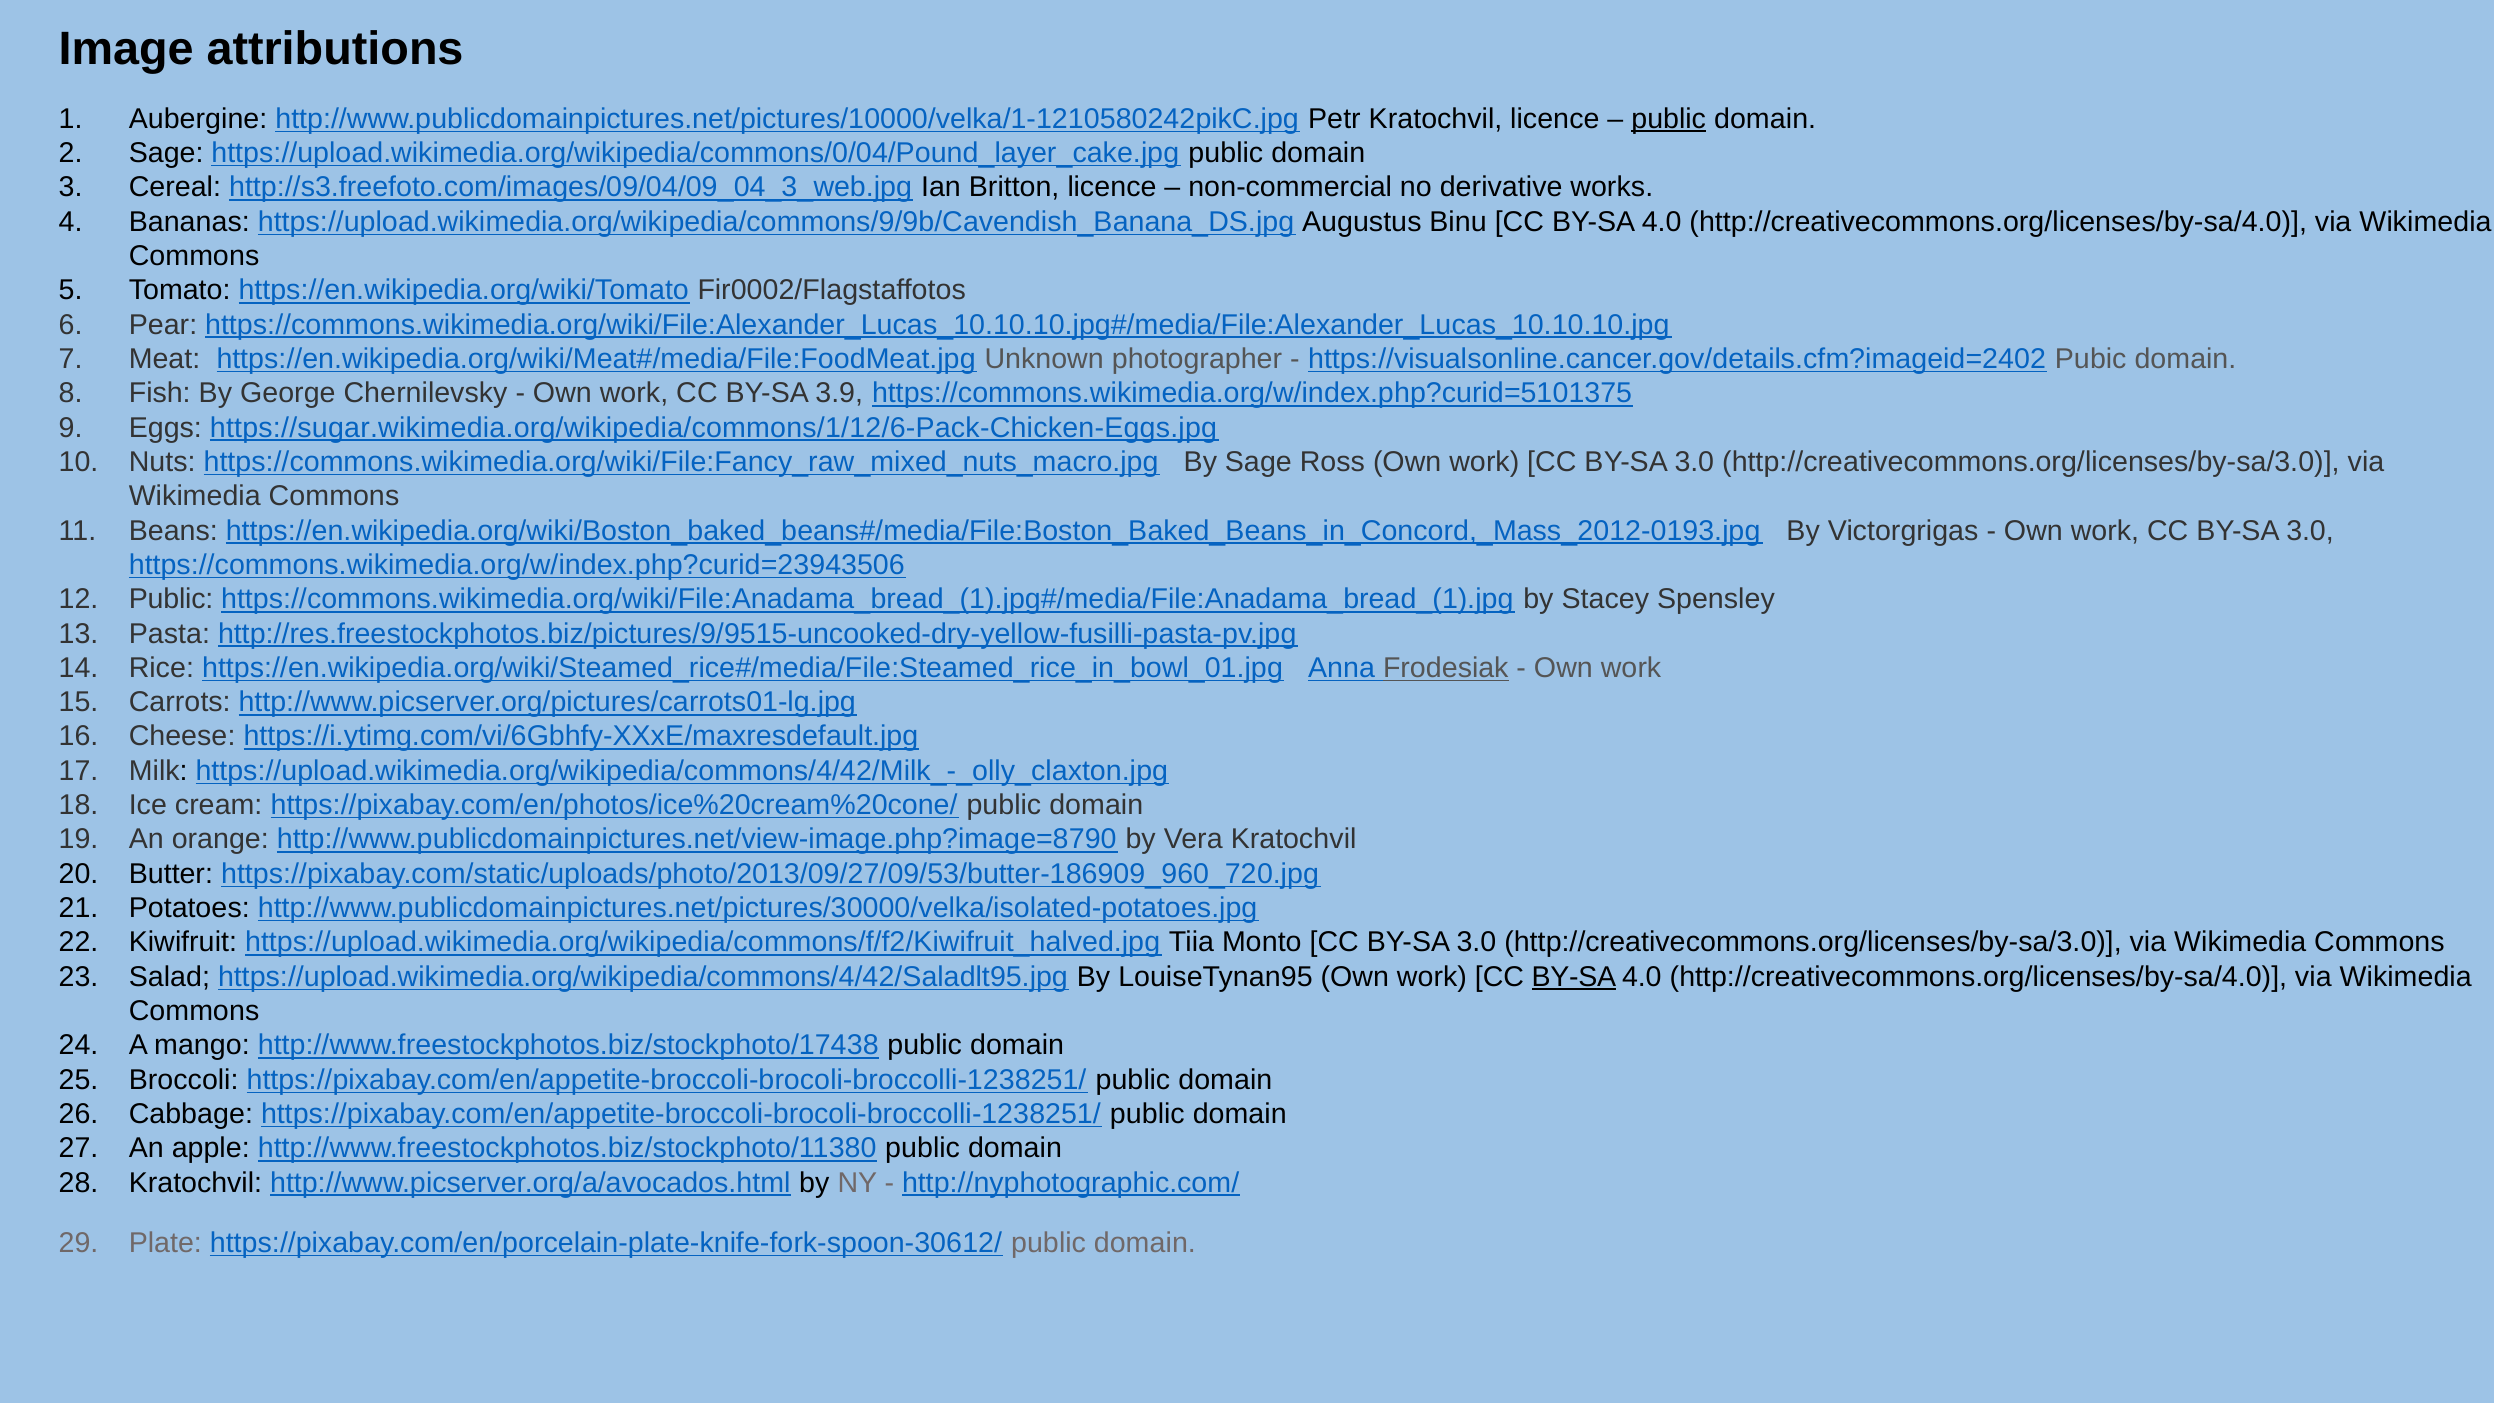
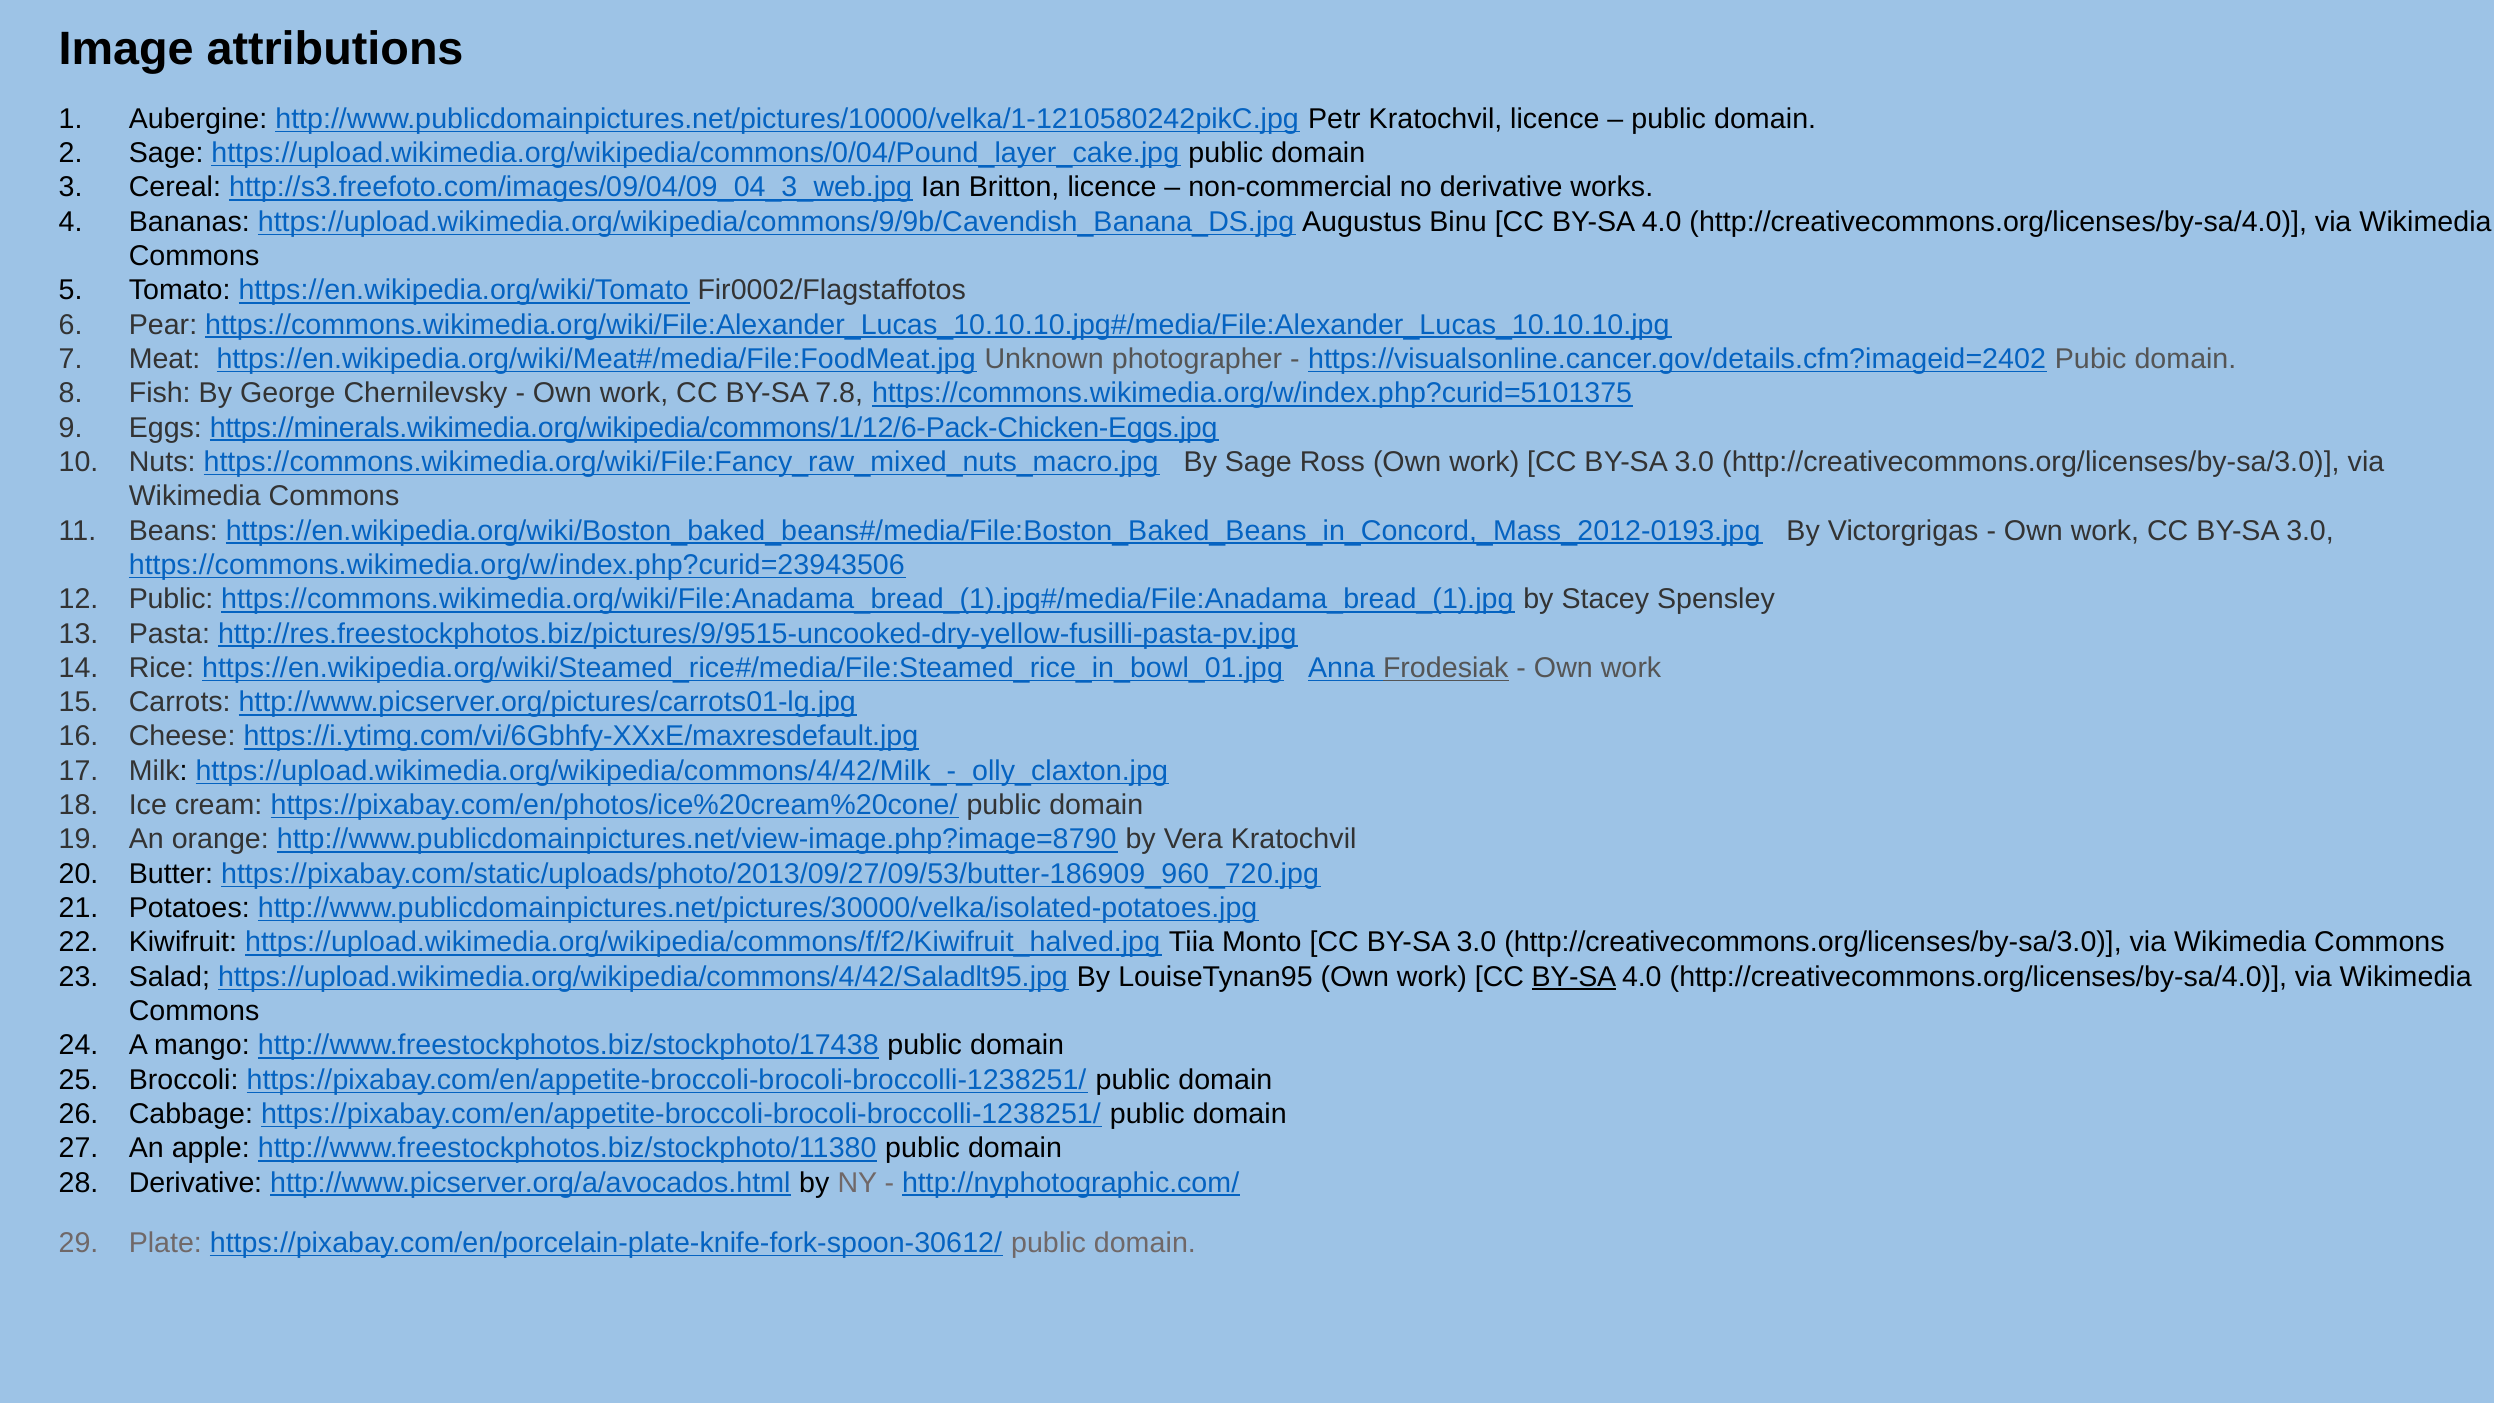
public underline: present -> none (1669, 119)
3.9: 3.9 -> 7.8 (839, 393)
https://sugar.wikimedia.org/wikipedia/commons/1/12/6-Pack-Chicken-Eggs.jpg: https://sugar.wikimedia.org/wikipedia/commons/1/12/6-Pack-Chicken-Eggs.jpg -> https://minerals.wikimedia.org/wikipedia/commons/1/12/6-Pack-Chicken-Eggs.jpg (714, 428)
Kratochvil: Kratochvil -> Derivative (196, 1183)
